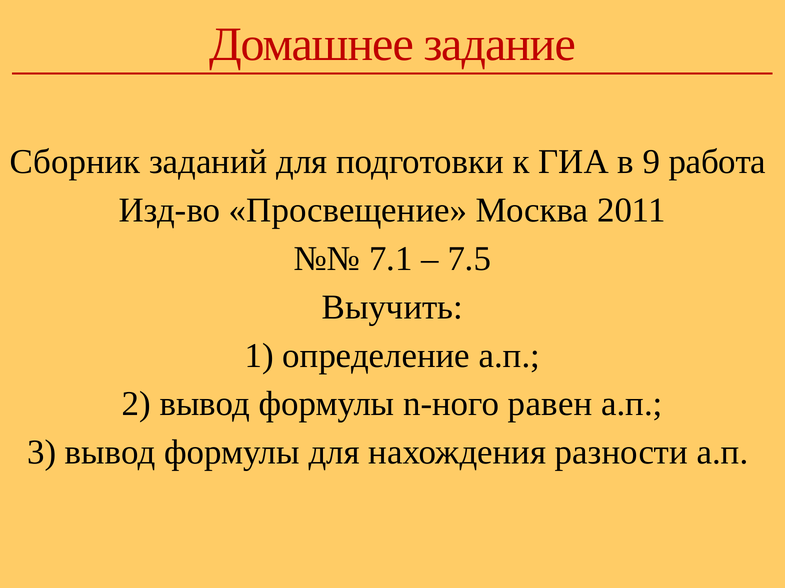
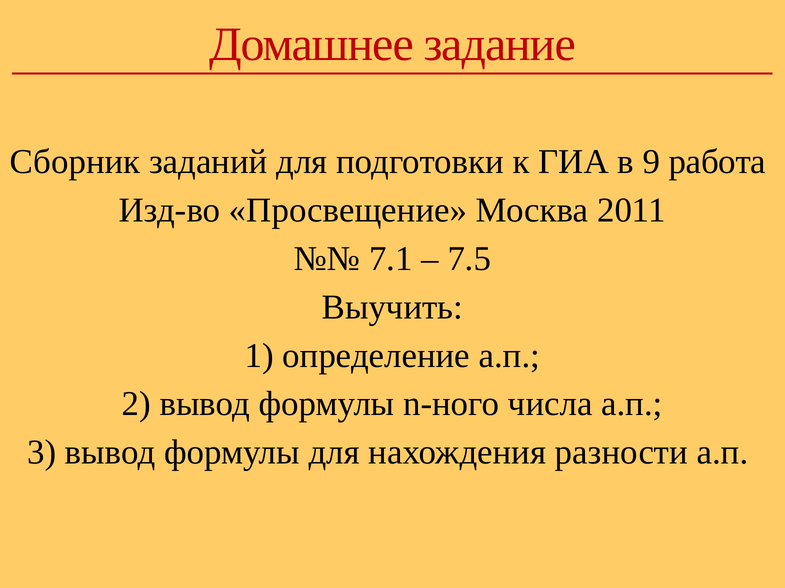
равен: равен -> числа (550, 405)
